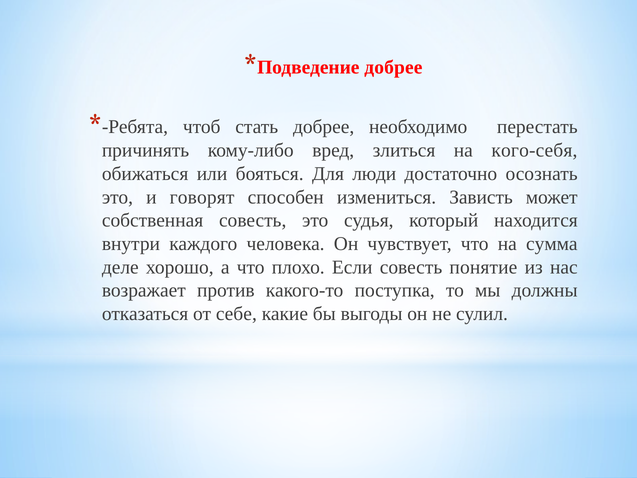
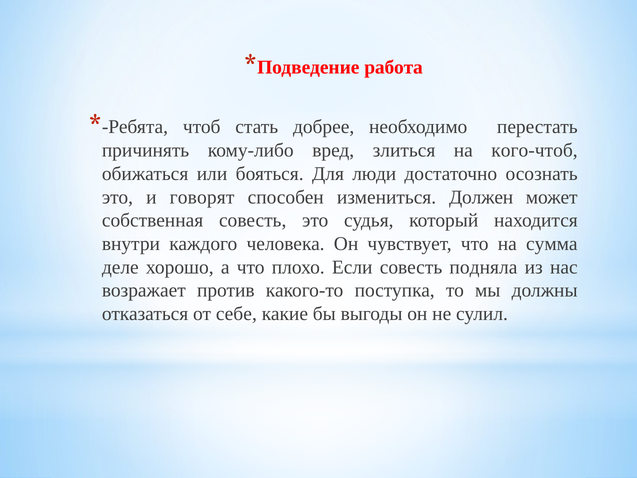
добрее: добрее -> работа (394, 67)
кого-себя: кого-себя -> кого-чтоб (535, 150)
Зависть: Зависть -> Должен (481, 197)
понятие: понятие -> подняла (483, 267)
